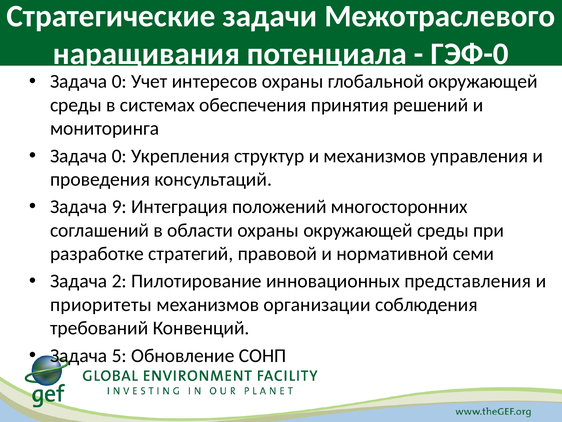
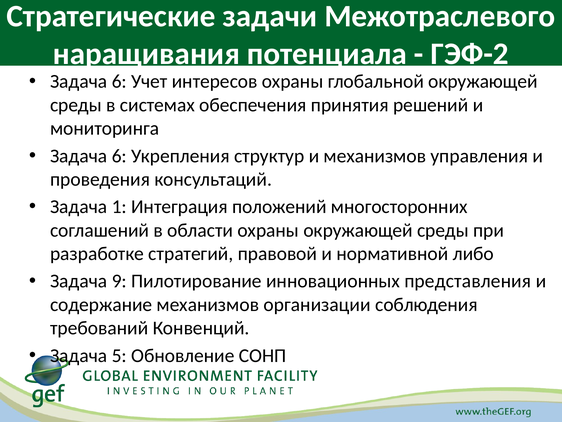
ГЭФ-0: ГЭФ-0 -> ГЭФ-2 (470, 54)
0: 0 -> 6 (119, 81)
0: 0 -> 6 (119, 156)
9: 9 -> 1 (119, 207)
семи: семи -> либо (473, 253)
2: 2 -> 9 (119, 281)
приоритеты: приоритеты -> содержание (101, 304)
